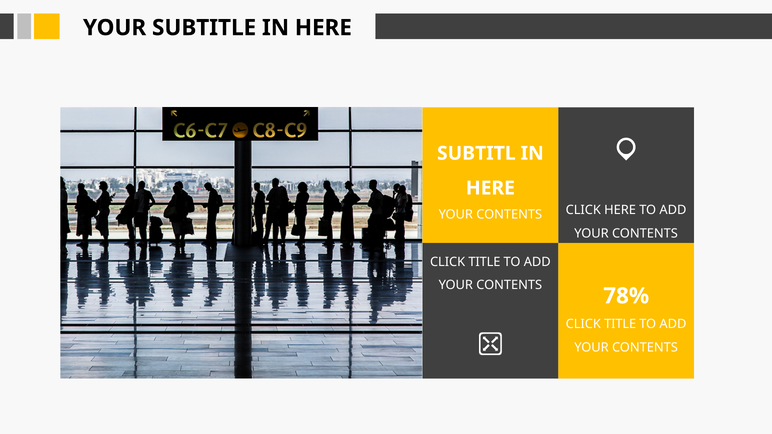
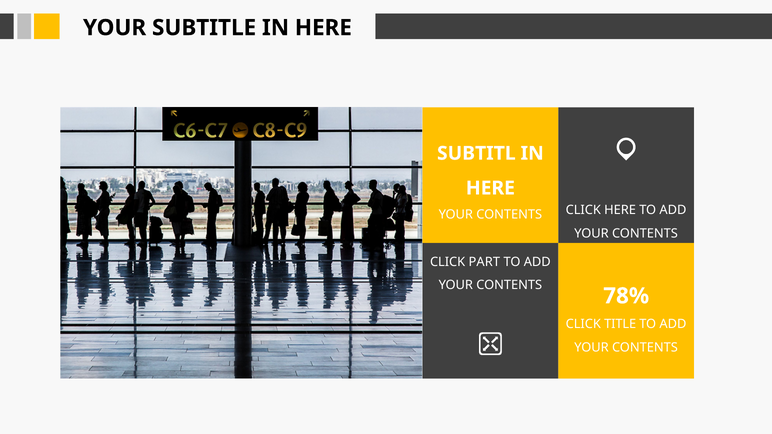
TITLE: TITLE -> PART (484, 262)
